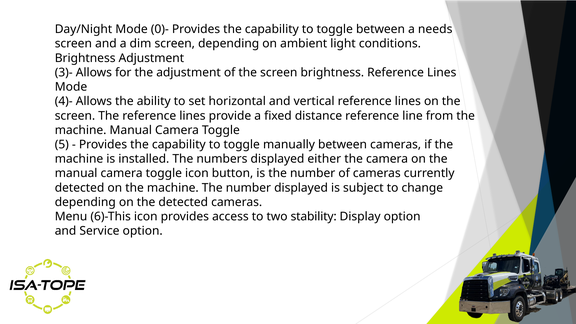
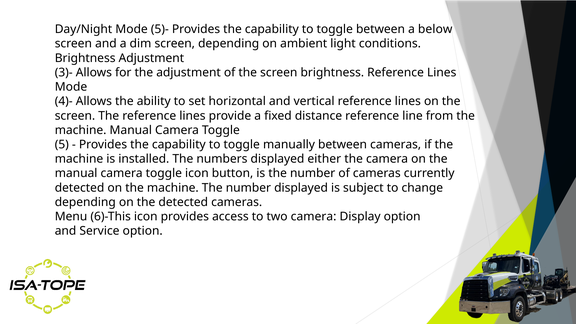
0)-: 0)- -> 5)- (160, 29)
needs: needs -> below (435, 29)
two stability: stability -> camera (314, 217)
